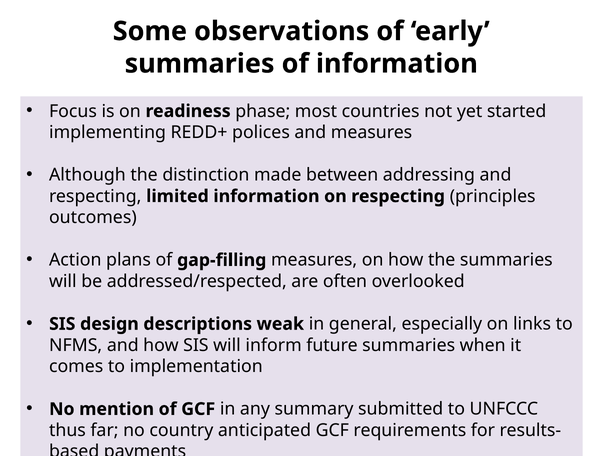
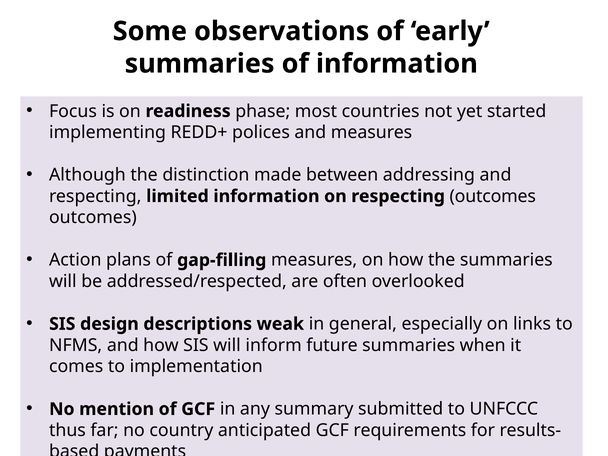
respecting principles: principles -> outcomes (493, 196)
